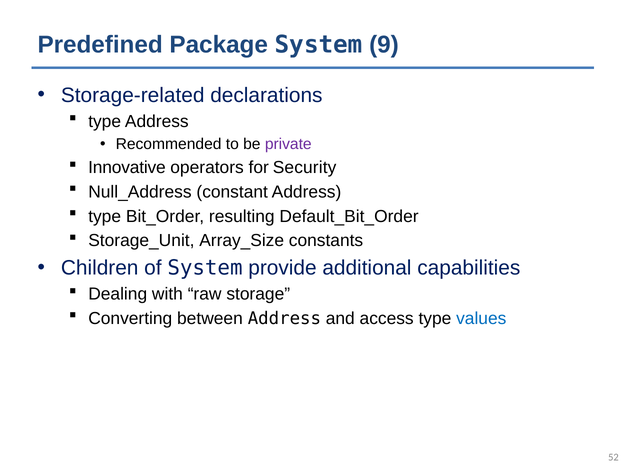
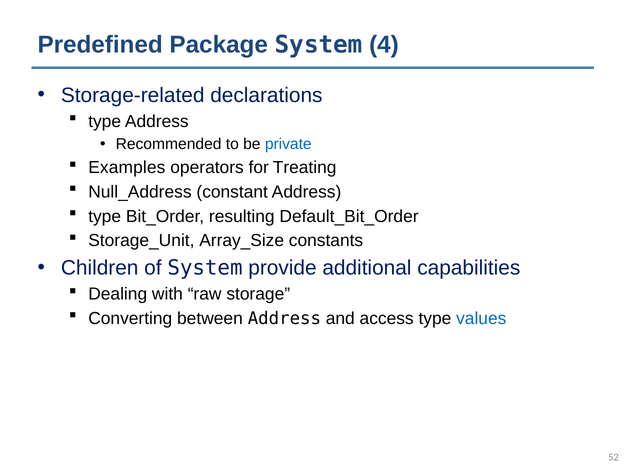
9: 9 -> 4 (384, 45)
private colour: purple -> blue (288, 144)
Innovative: Innovative -> Examples (127, 168)
Security: Security -> Treating (305, 168)
